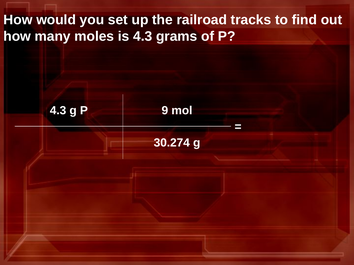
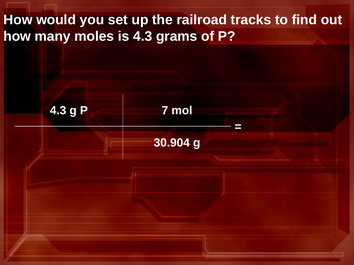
9: 9 -> 7 (165, 111)
30.274: 30.274 -> 30.904 (172, 143)
